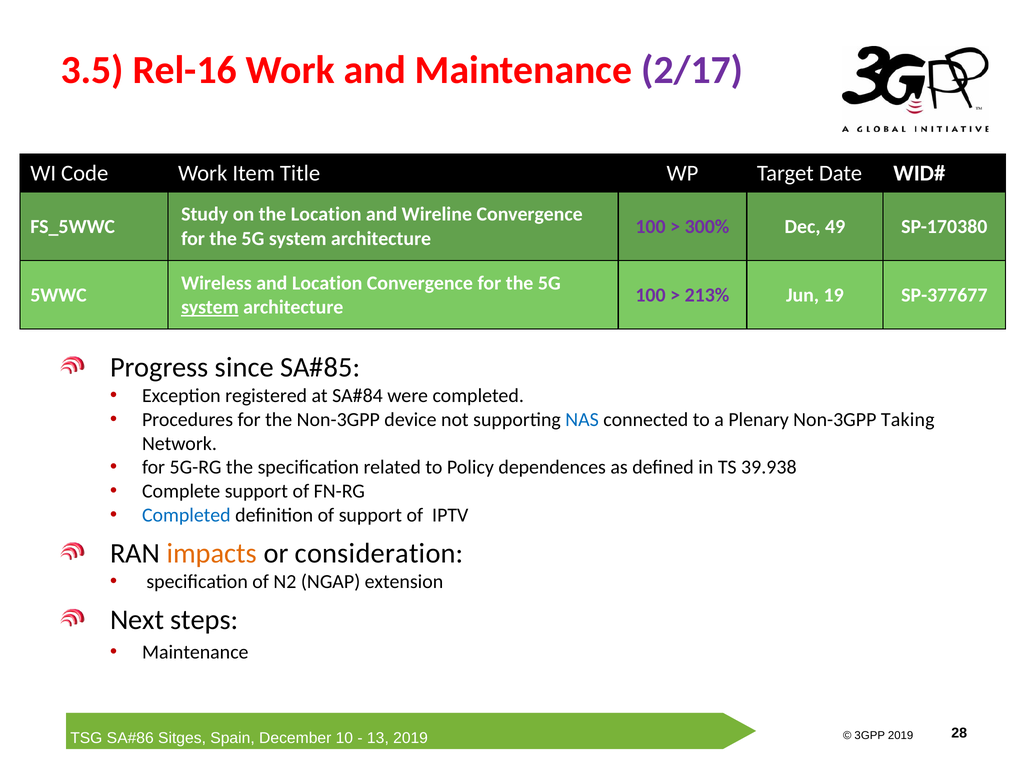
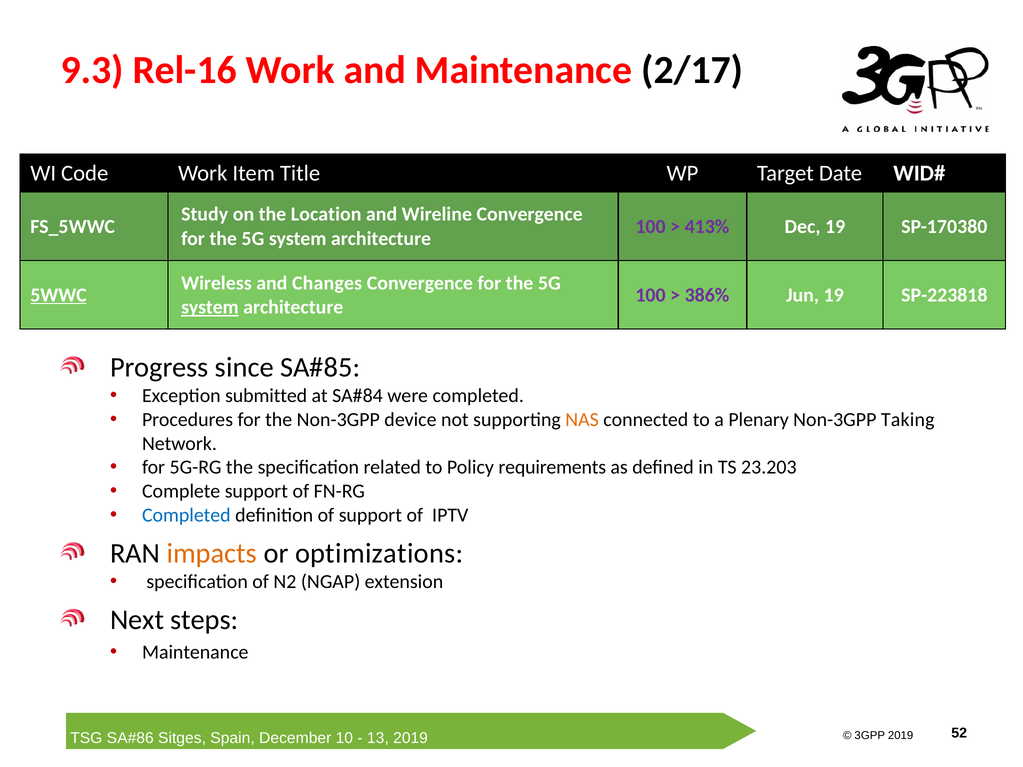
3.5: 3.5 -> 9.3 (92, 70)
2/17 colour: purple -> black (692, 70)
300%: 300% -> 413% (707, 227)
Dec 49: 49 -> 19 (835, 227)
and Location: Location -> Changes (327, 283)
5WWC underline: none -> present (59, 295)
213%: 213% -> 386% (707, 295)
SP-377677: SP-377677 -> SP-223818 (944, 295)
registered: registered -> submitted (266, 396)
NAS colour: blue -> orange (582, 420)
dependences: dependences -> requirements (552, 467)
39.938: 39.938 -> 23.203 (769, 467)
consideration: consideration -> optimizations (379, 553)
28: 28 -> 52 (959, 734)
